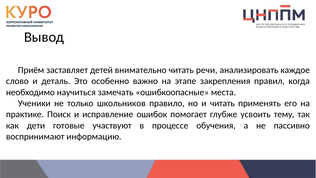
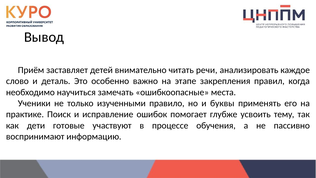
школьников: школьников -> изученными (121, 103)
и читать: читать -> буквы (222, 103)
